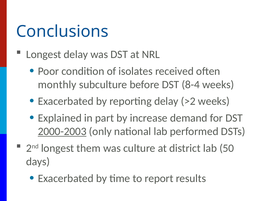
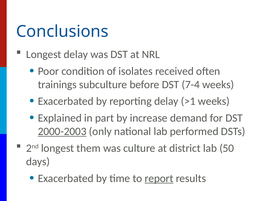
monthly: monthly -> trainings (57, 85)
8-4: 8-4 -> 7-4 (191, 85)
>2: >2 -> >1 (188, 101)
report underline: none -> present (159, 178)
